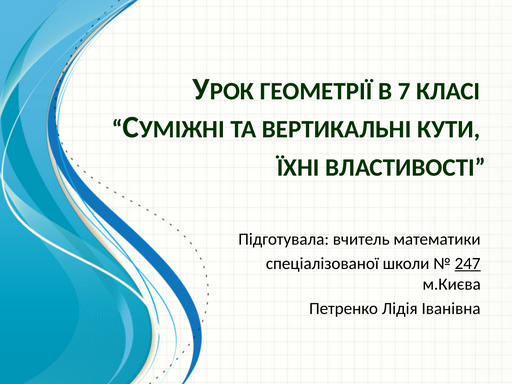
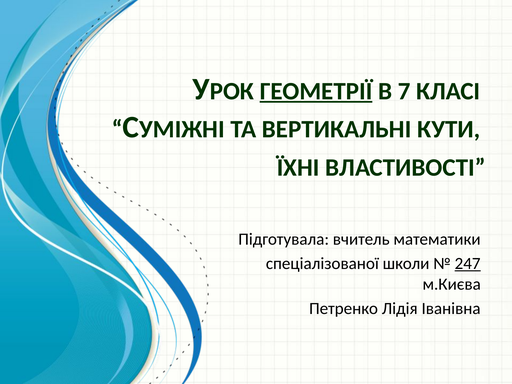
ГЕОМЕТРІЇ underline: none -> present (316, 91)
